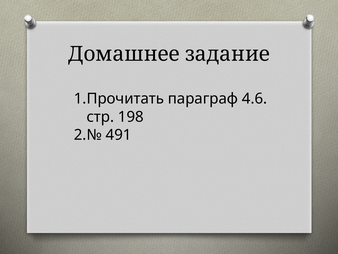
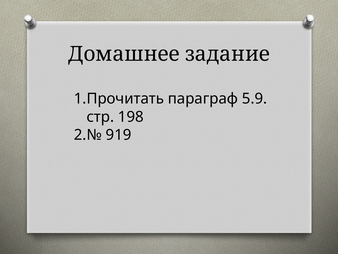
4.6: 4.6 -> 5.9 (255, 99)
491: 491 -> 919 (119, 135)
